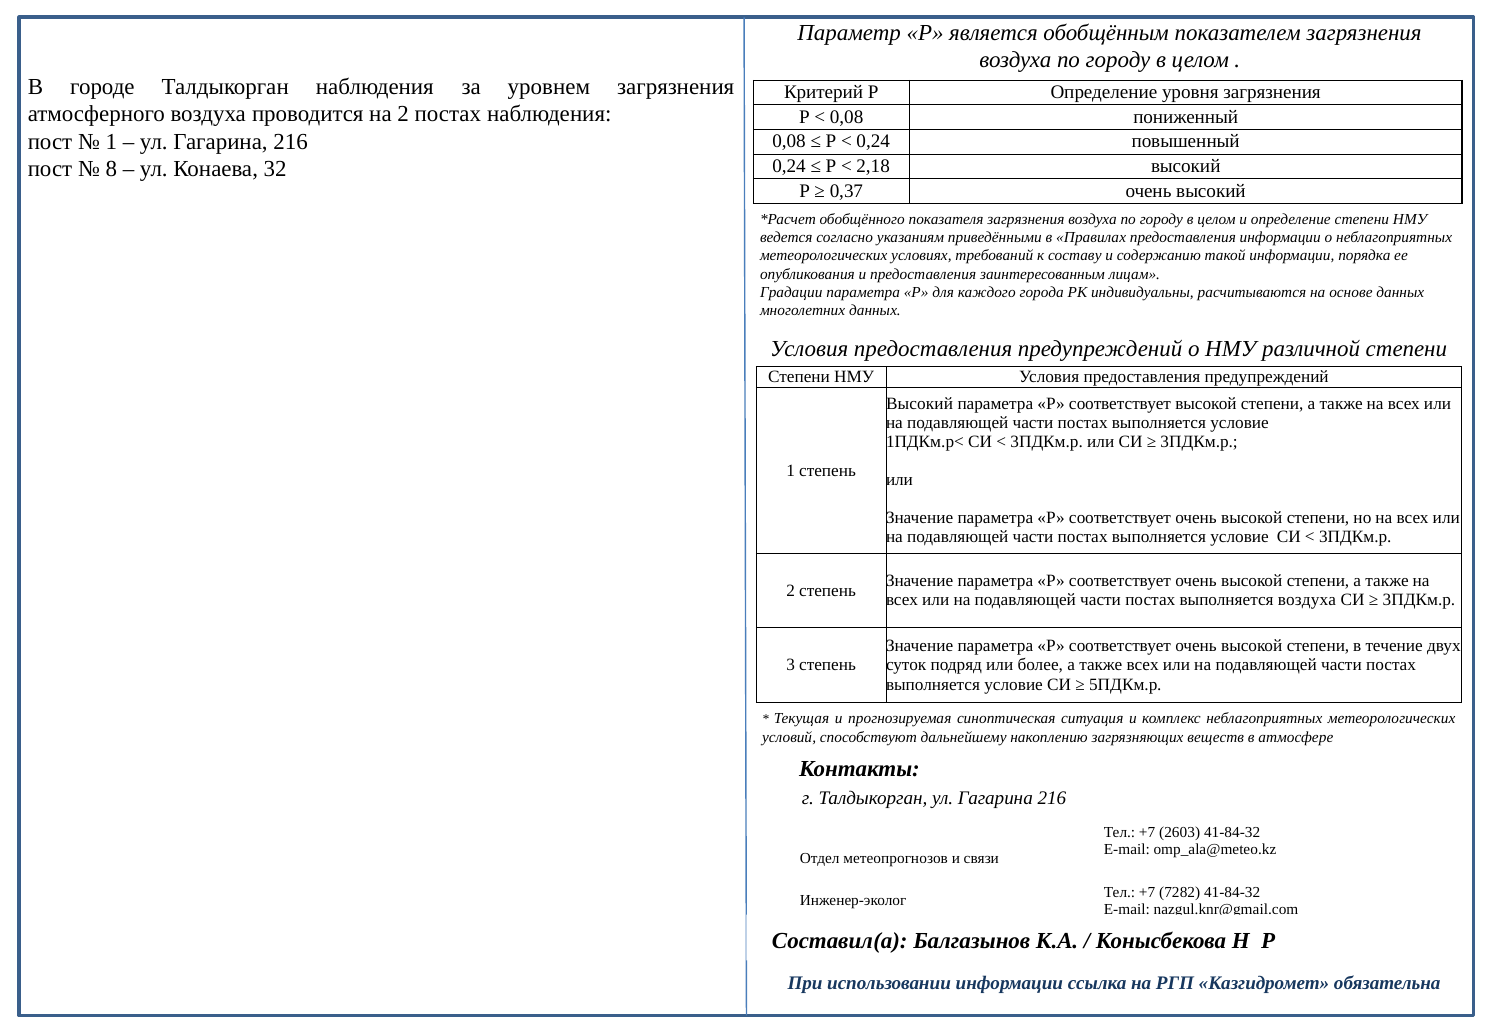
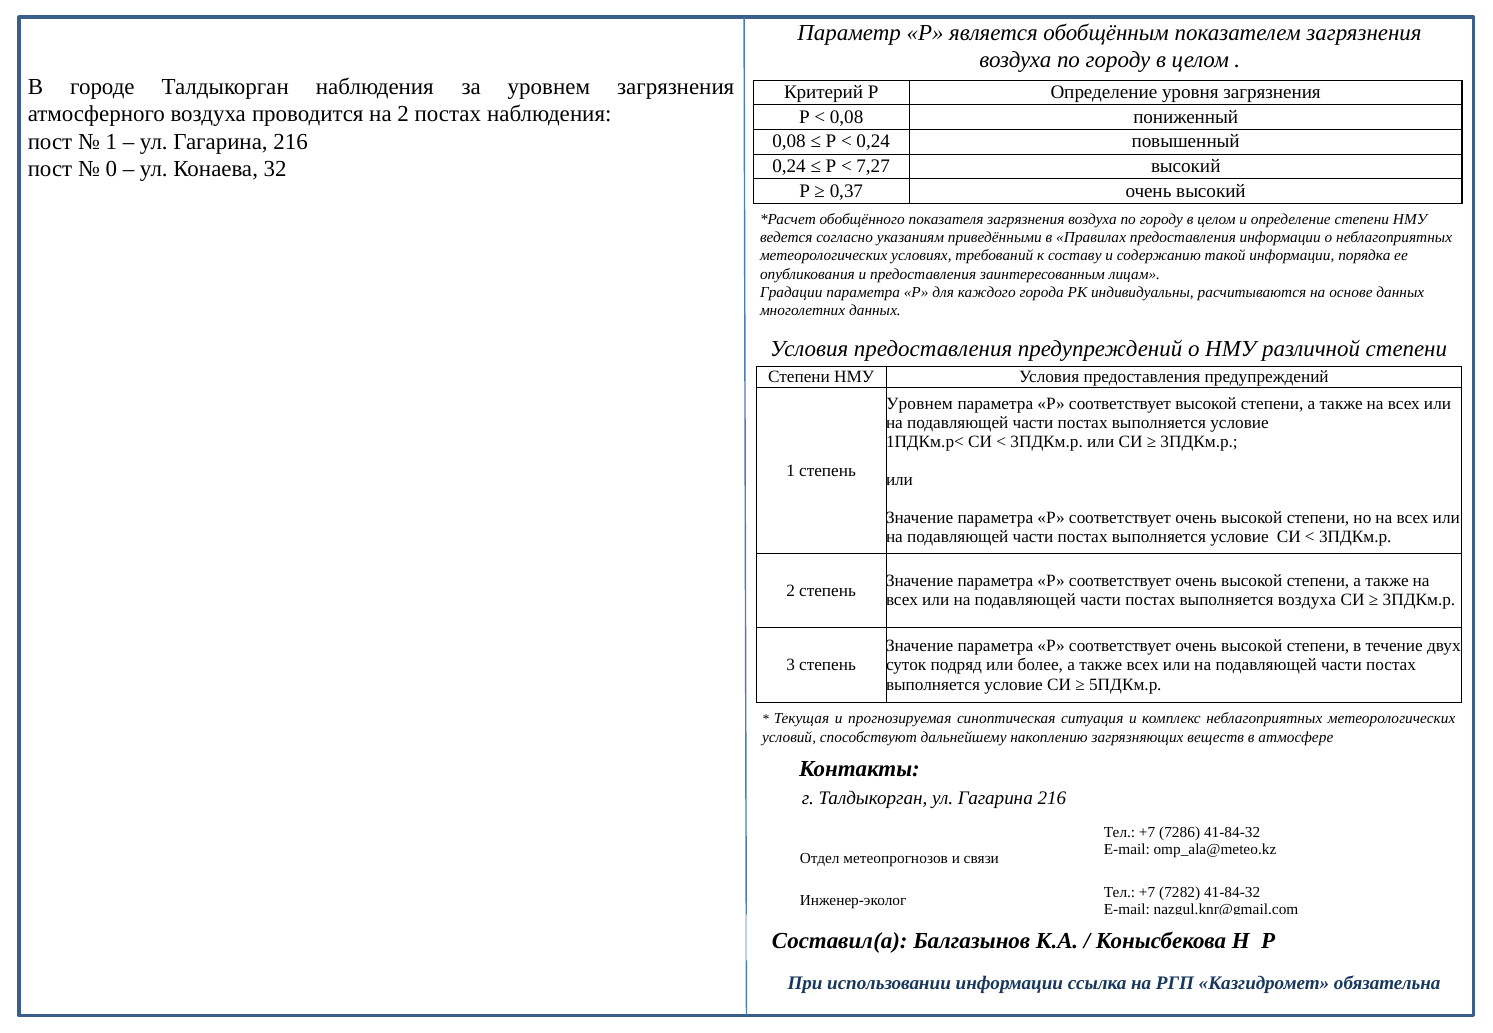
2,18: 2,18 -> 7,27 (873, 166)
8: 8 -> 0 (111, 169)
Высокий: Высокий -> Уровнем (920, 404)
2603: 2603 -> 7286 (1180, 833)
